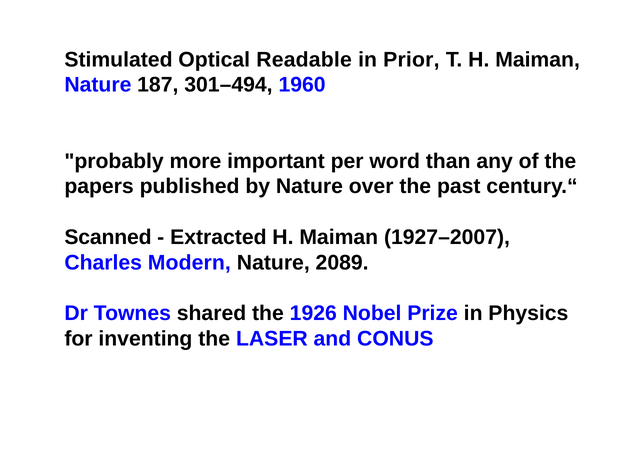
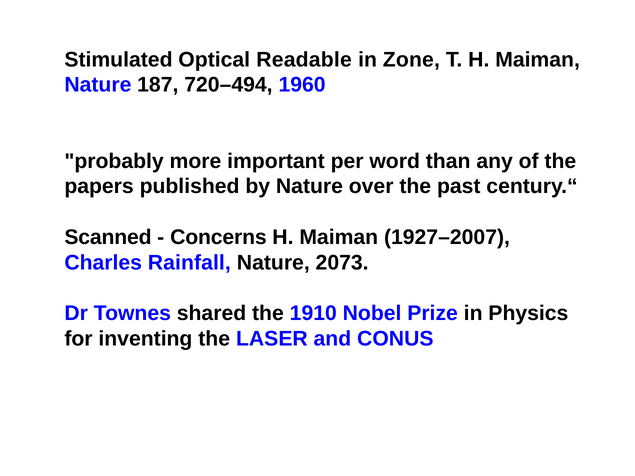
Prior: Prior -> Zone (411, 60)
301–494: 301–494 -> 720–494 (228, 85)
Extracted: Extracted -> Concerns (218, 237)
Modern: Modern -> Rainfall (189, 263)
2089: 2089 -> 2073 (342, 263)
1926: 1926 -> 1910 (313, 314)
